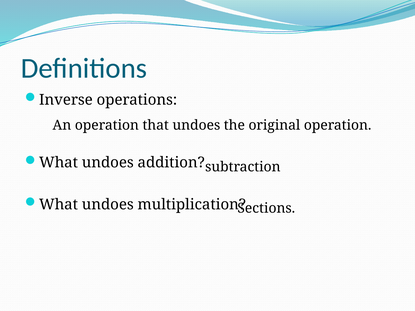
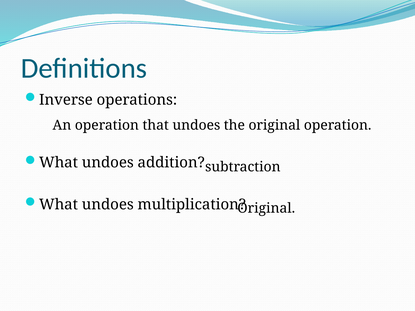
Sections: Sections -> Original (266, 208)
